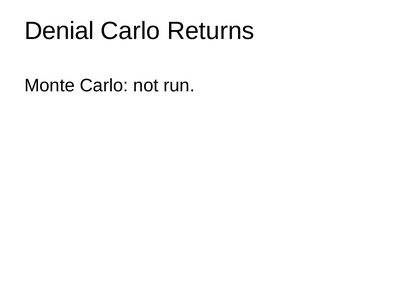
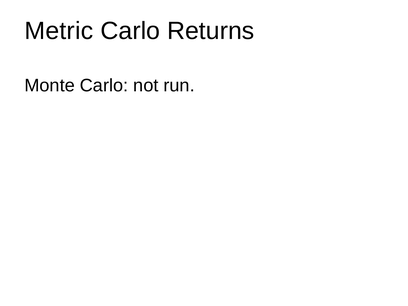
Denial: Denial -> Metric (59, 31)
